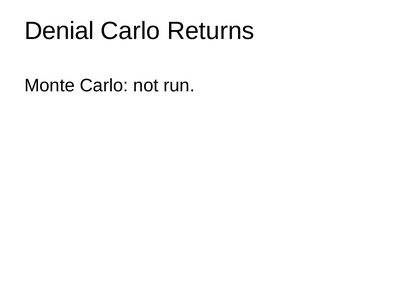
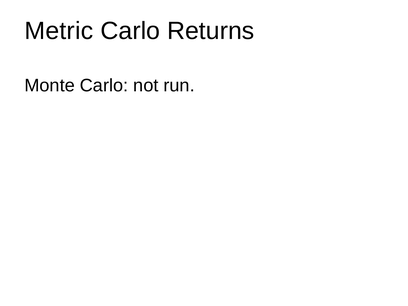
Denial: Denial -> Metric (59, 31)
